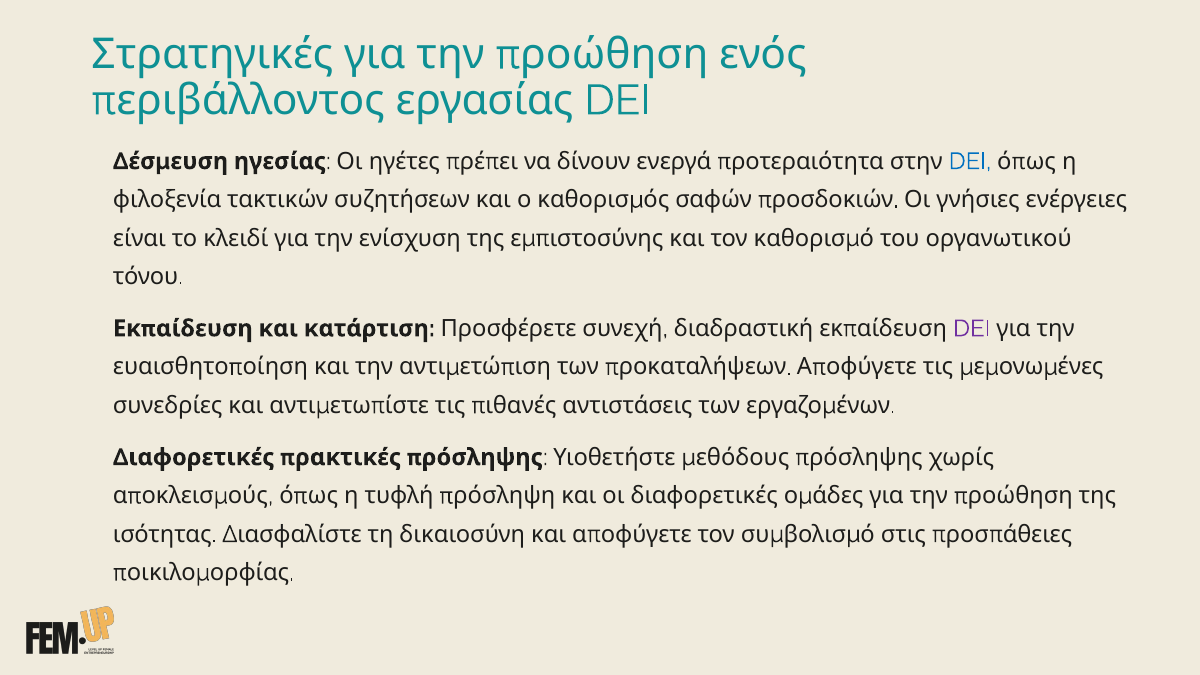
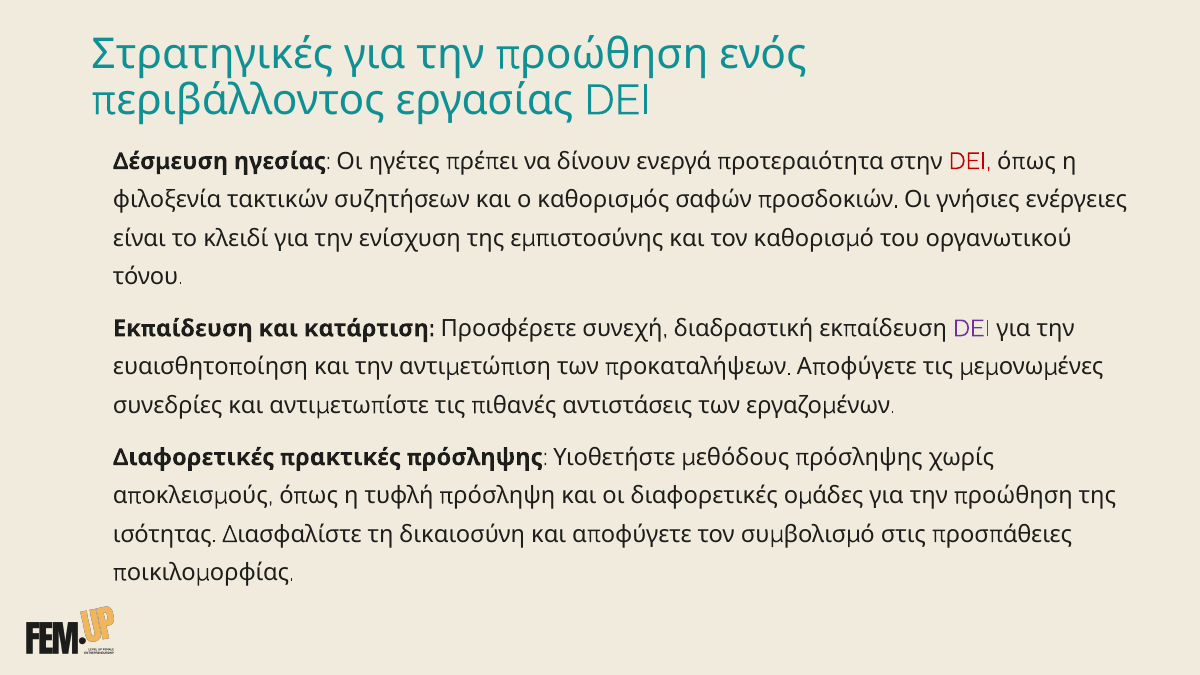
DEI colour: blue -> red (970, 161)
